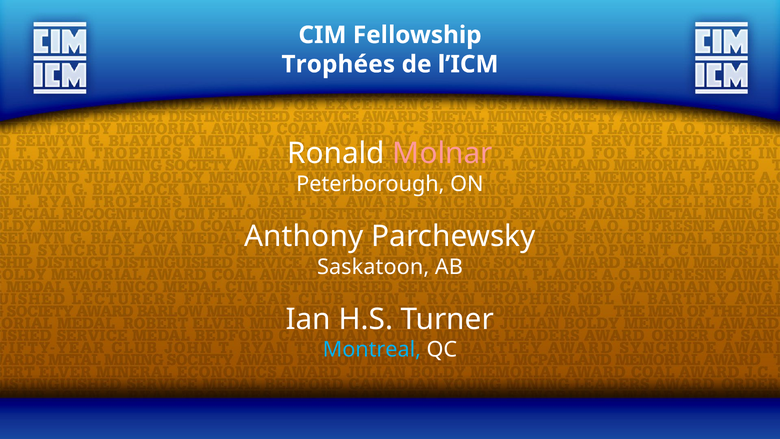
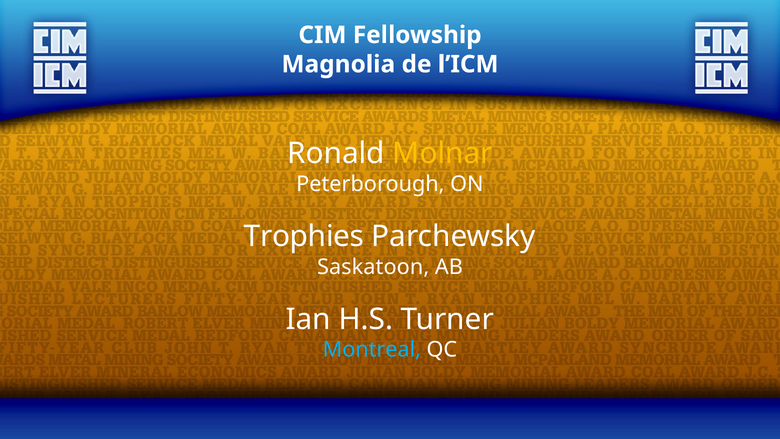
Trophées: Trophées -> Magnolia (338, 64)
Molnar colour: pink -> yellow (443, 154)
Anthony: Anthony -> Trophies (304, 236)
